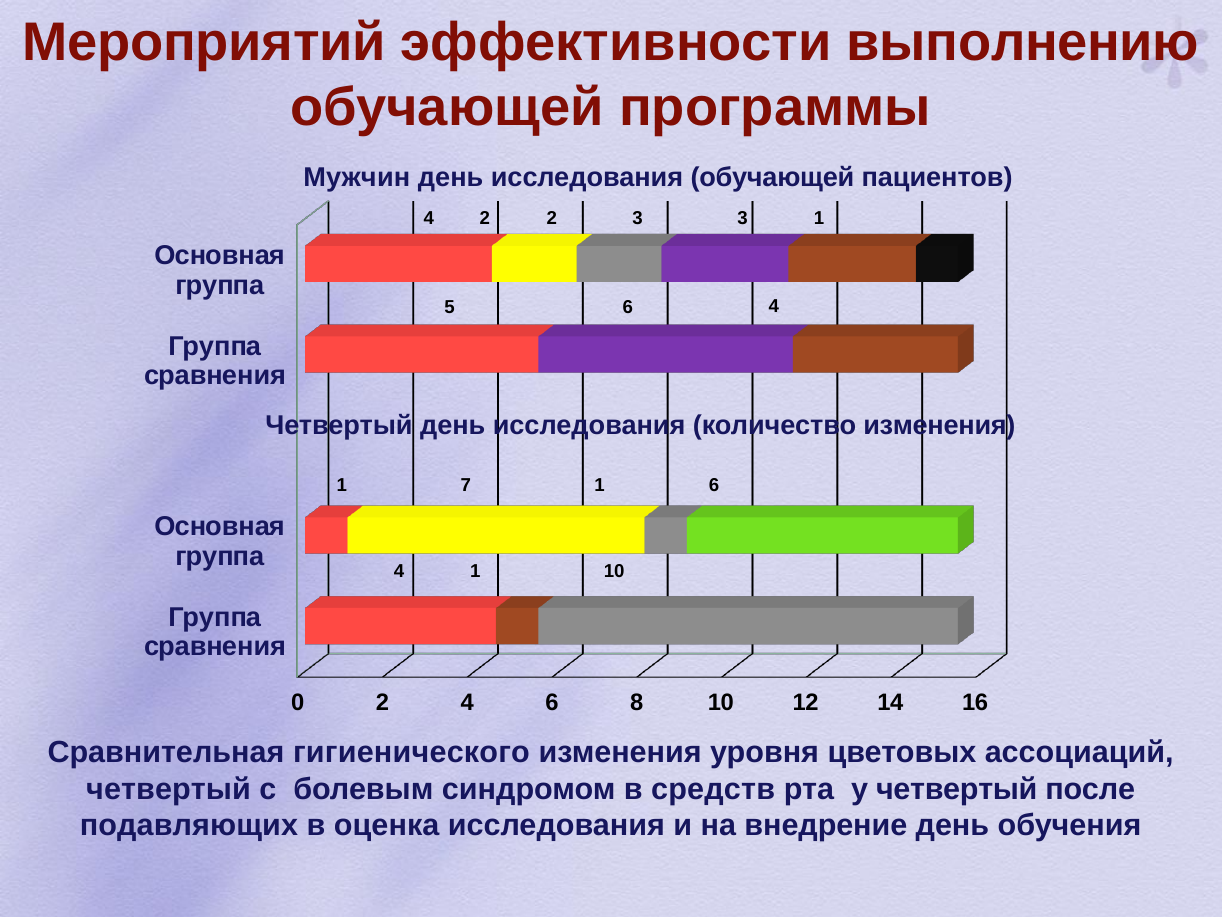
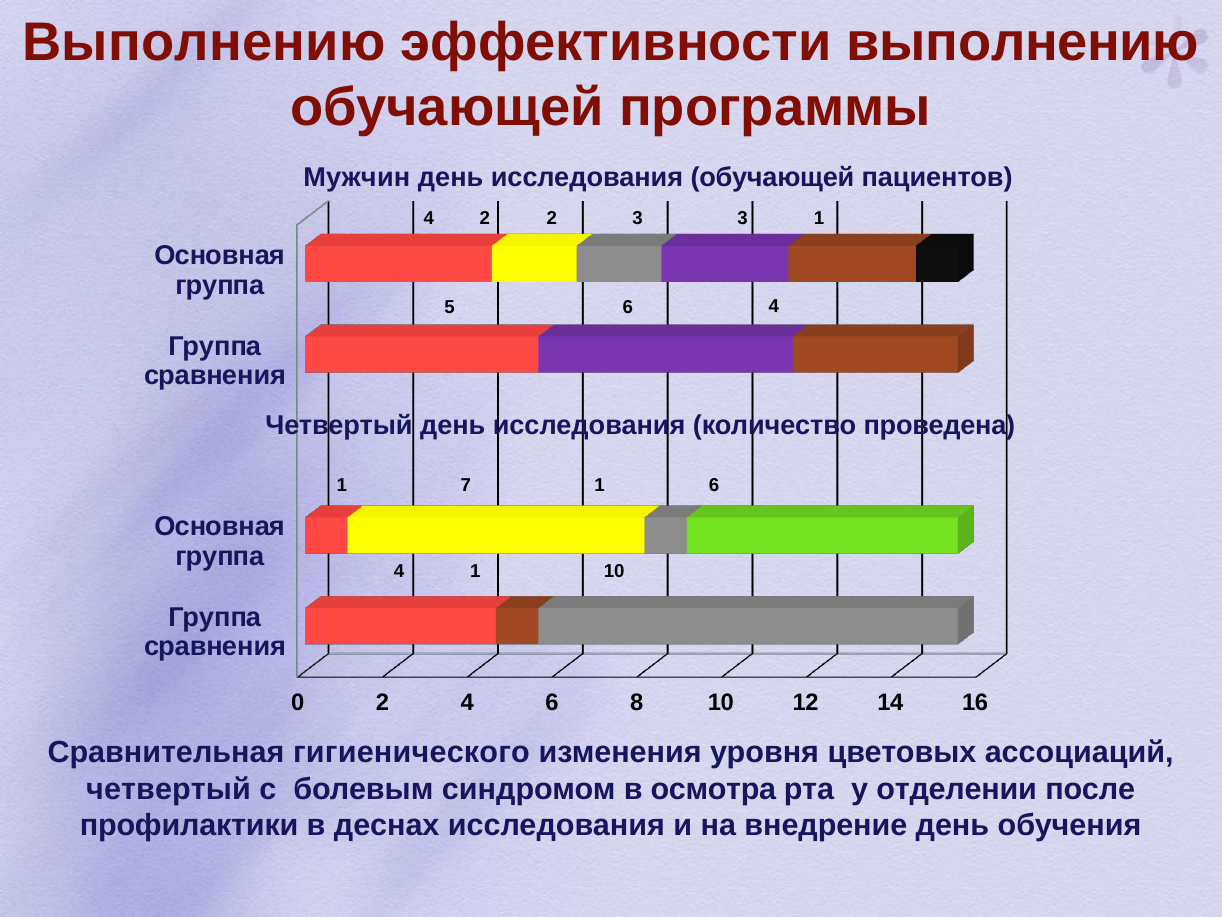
Мероприятий: Мероприятий -> Выполнению (204, 42)
количество изменения: изменения -> проведена (939, 425)
средств: средств -> осмотра (713, 789)
у четвертый: четвертый -> отделении (957, 789)
подавляющих: подавляющих -> профилактики (189, 825)
оценка: оценка -> деснах (387, 825)
